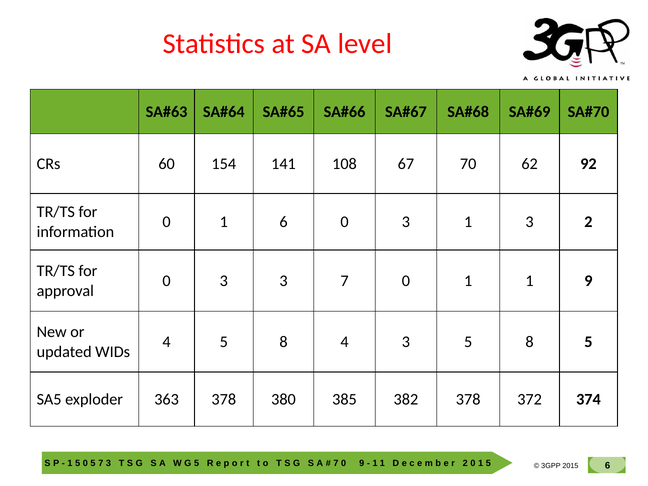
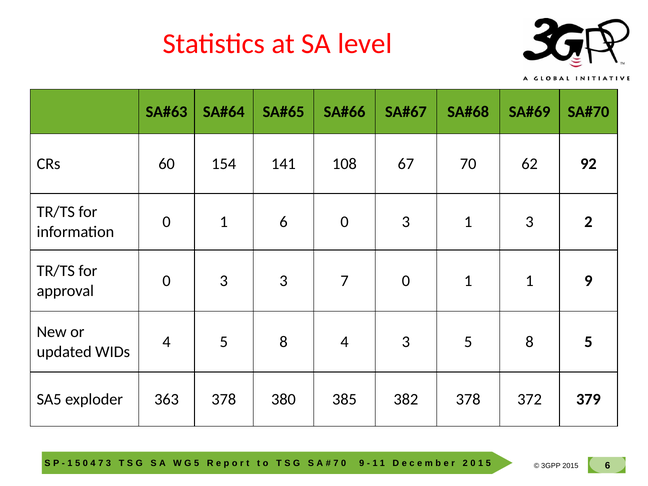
374: 374 -> 379 (588, 399)
0 5: 5 -> 4 (93, 463)
